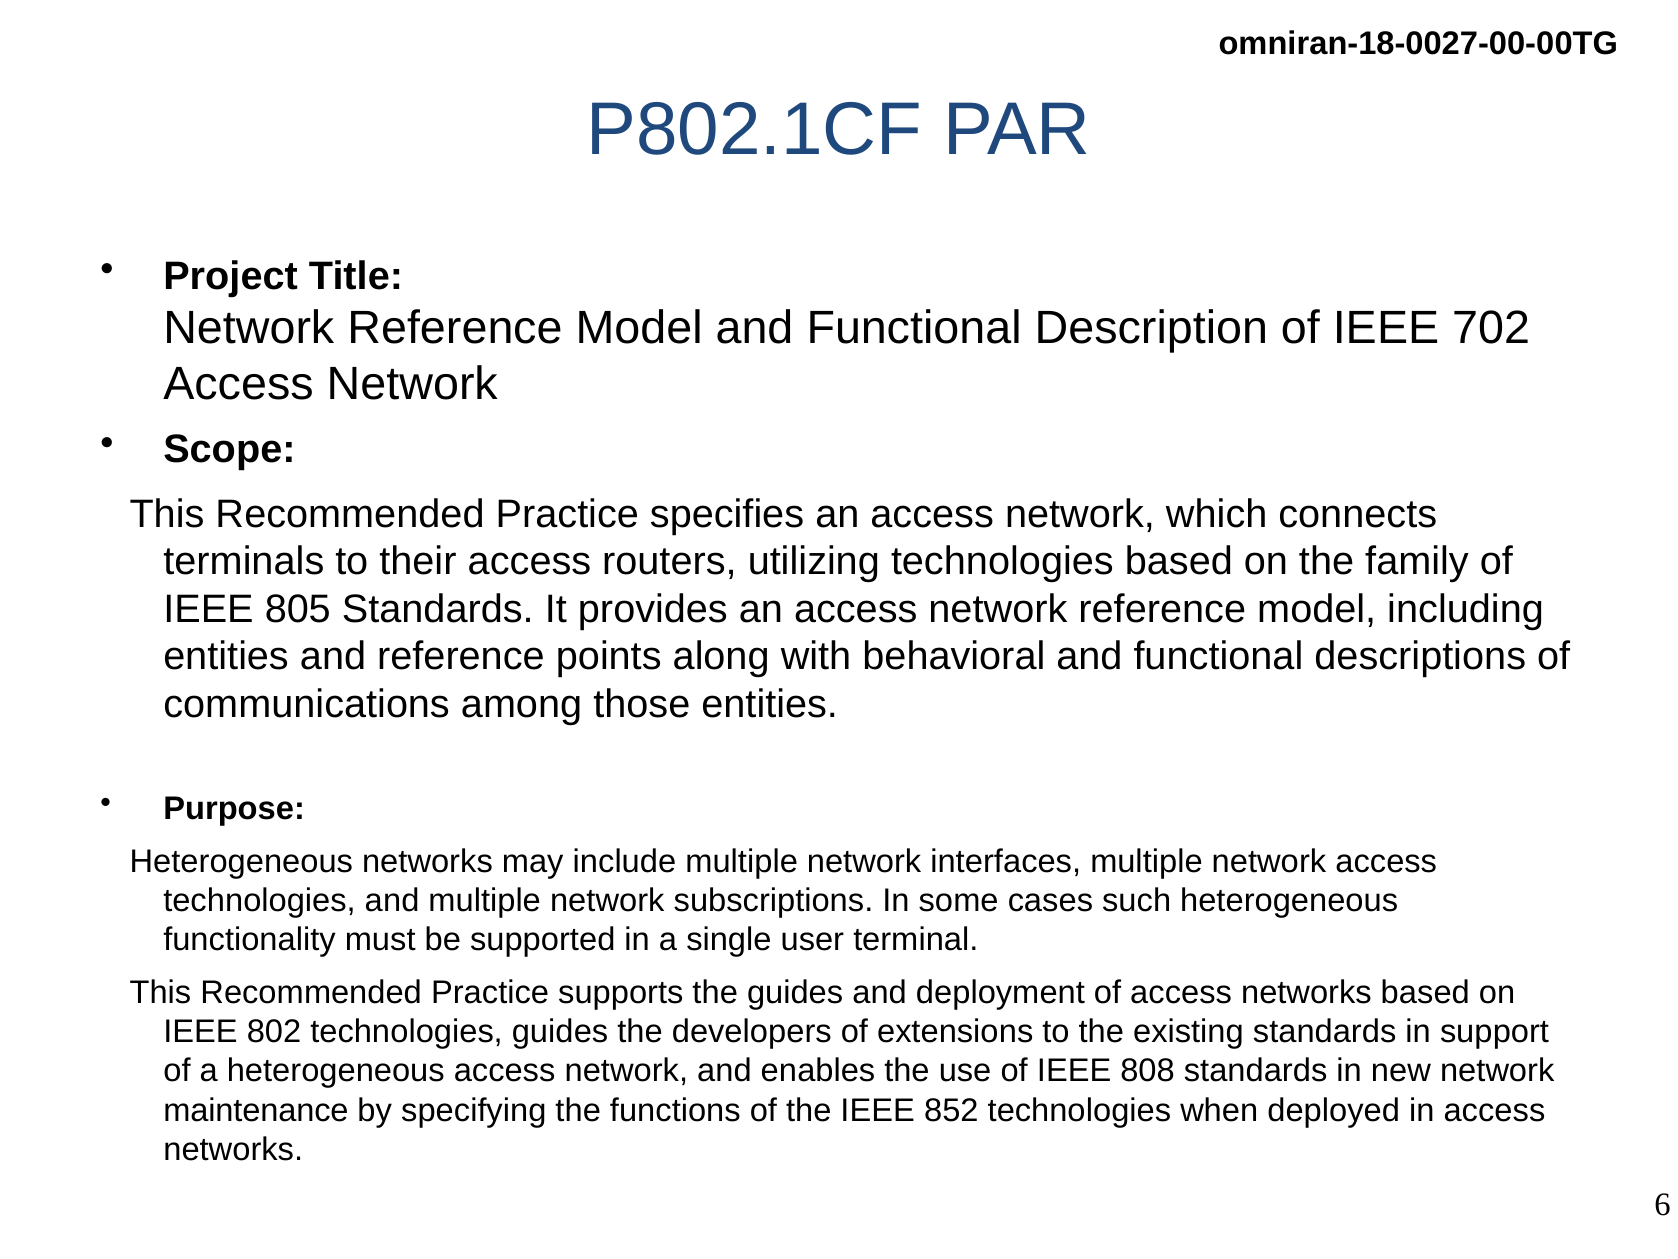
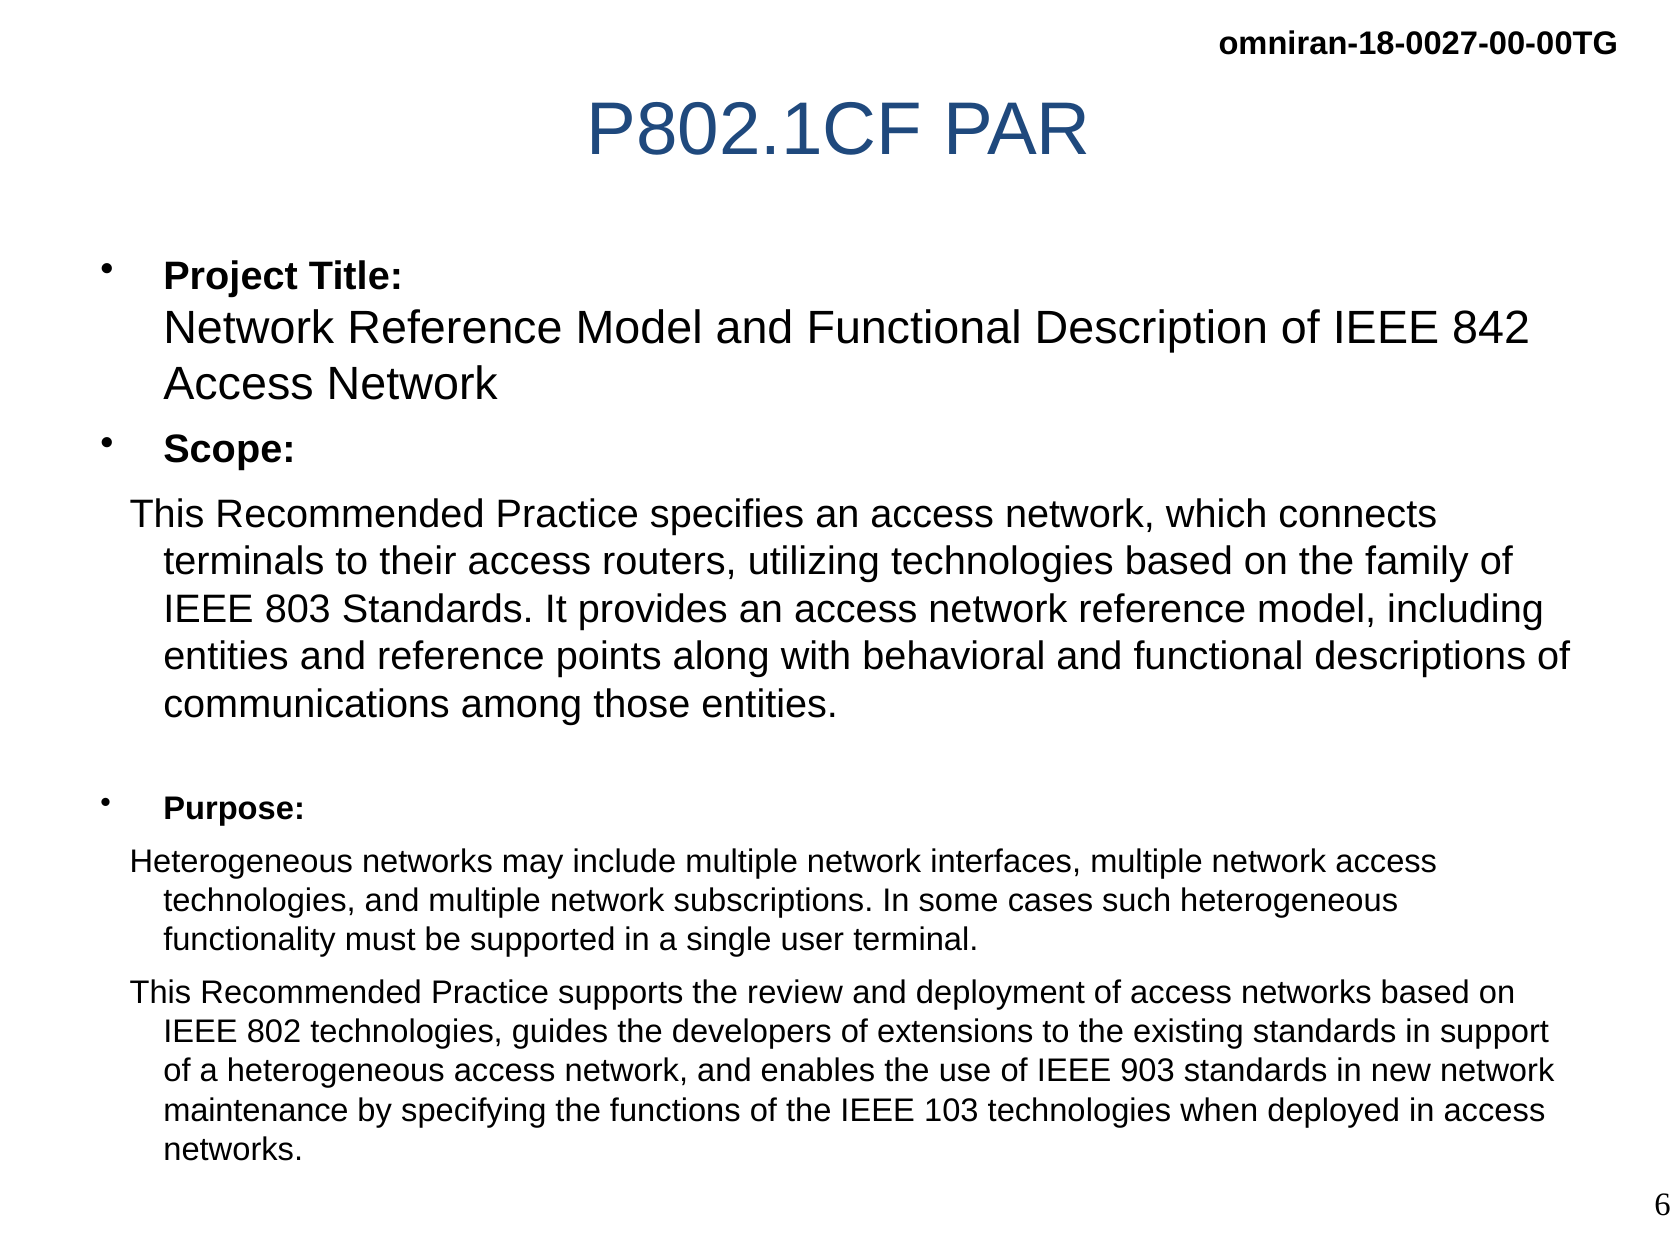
702: 702 -> 842 (1491, 328)
805: 805 -> 803 (298, 609)
the guides: guides -> review (795, 992)
808: 808 -> 903 (1148, 1071)
852: 852 -> 103 (951, 1110)
